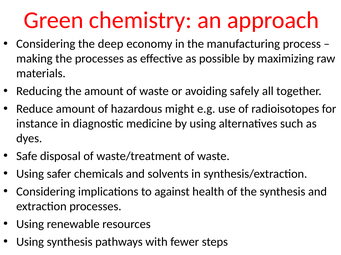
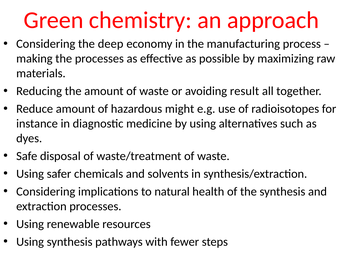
safely: safely -> result (245, 91)
against: against -> natural (172, 192)
